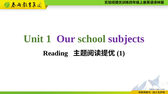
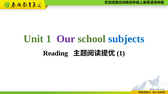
subjects colour: purple -> blue (126, 39)
